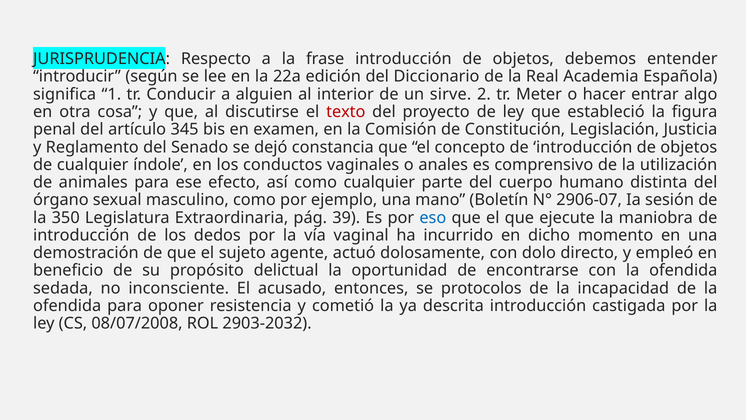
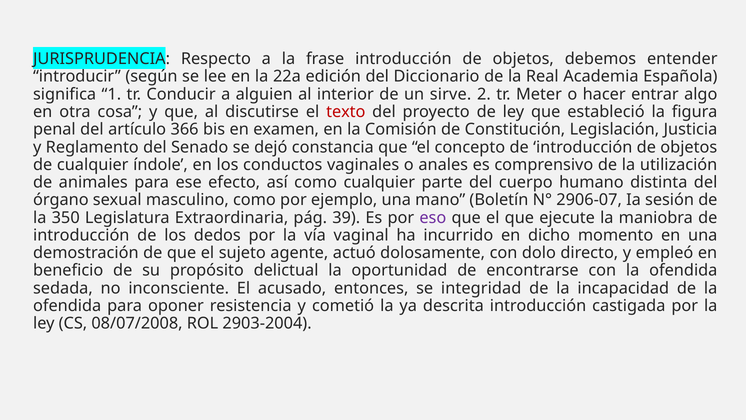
345: 345 -> 366 (185, 129)
eso colour: blue -> purple (433, 217)
protocolos: protocolos -> integridad (481, 288)
2903-2032: 2903-2032 -> 2903-2004 (267, 323)
